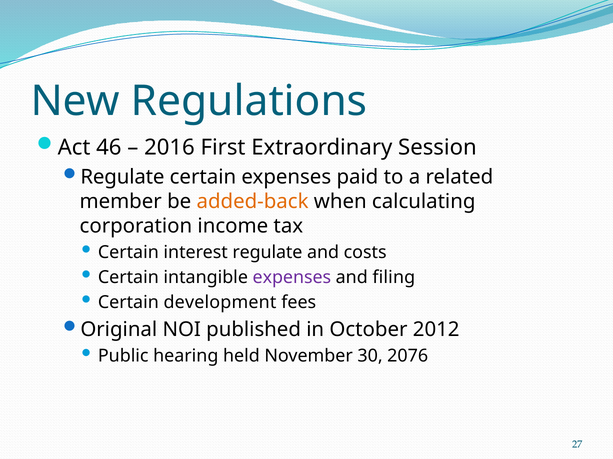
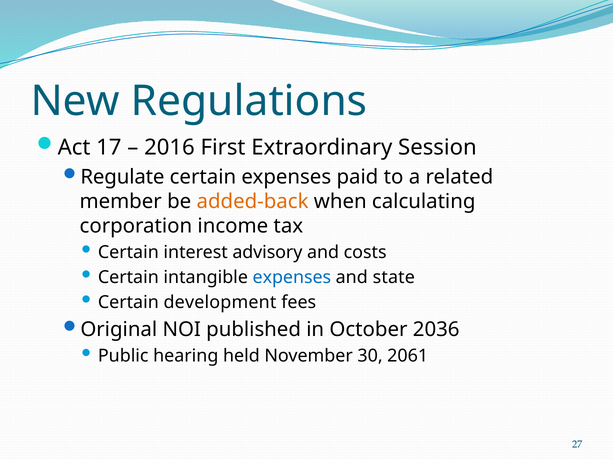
46: 46 -> 17 (109, 148)
interest regulate: regulate -> advisory (267, 253)
expenses colour: purple -> blue (292, 278)
filing: filing -> state (394, 278)
2012: 2012 -> 2036 (436, 330)
2076: 2076 -> 2061 (408, 356)
